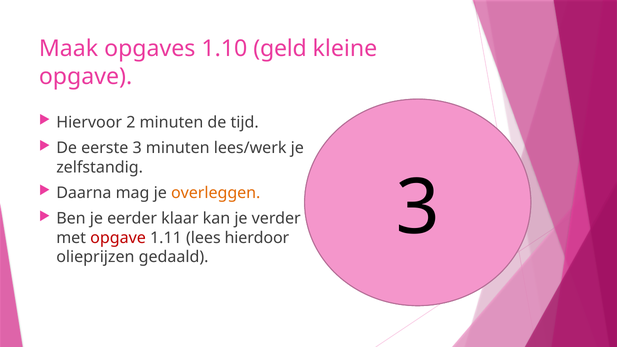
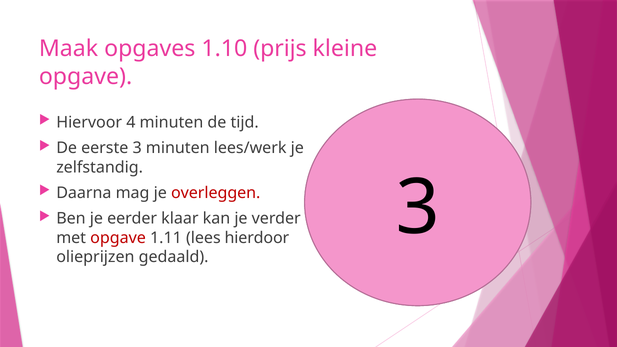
geld: geld -> prijs (280, 49)
2: 2 -> 4 (131, 122)
overleggen colour: orange -> red (216, 193)
